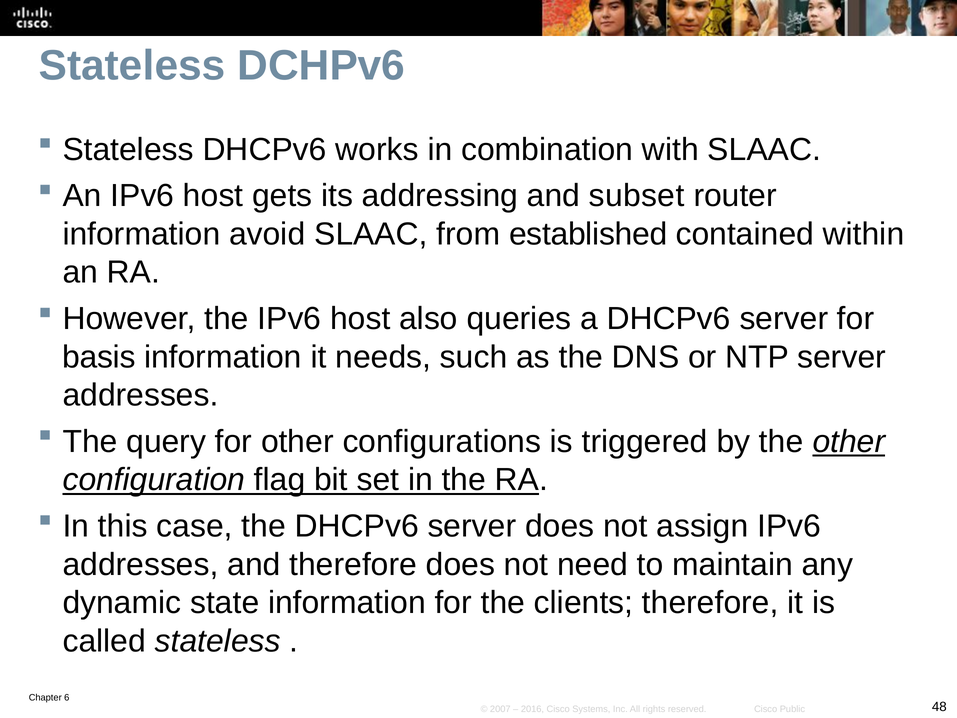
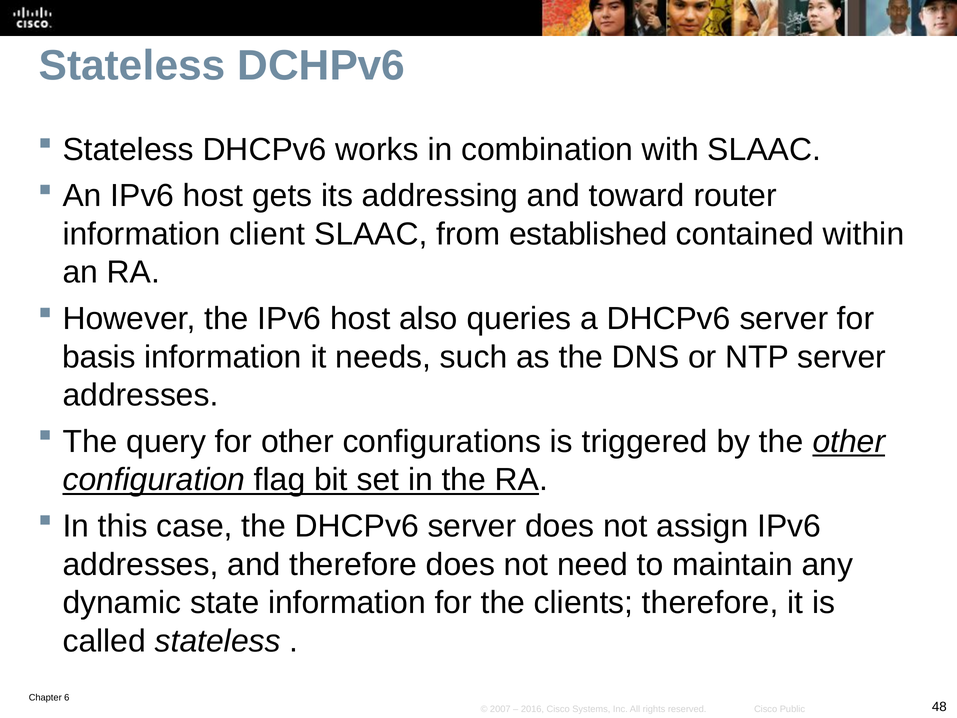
subset: subset -> toward (637, 196)
avoid: avoid -> client (267, 234)
